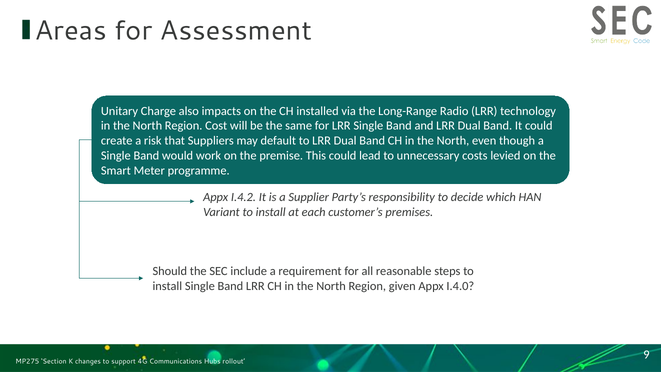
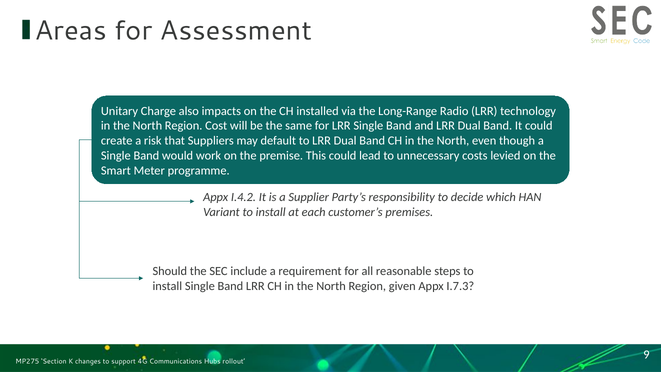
I.4.0: I.4.0 -> I.7.3 (460, 286)
